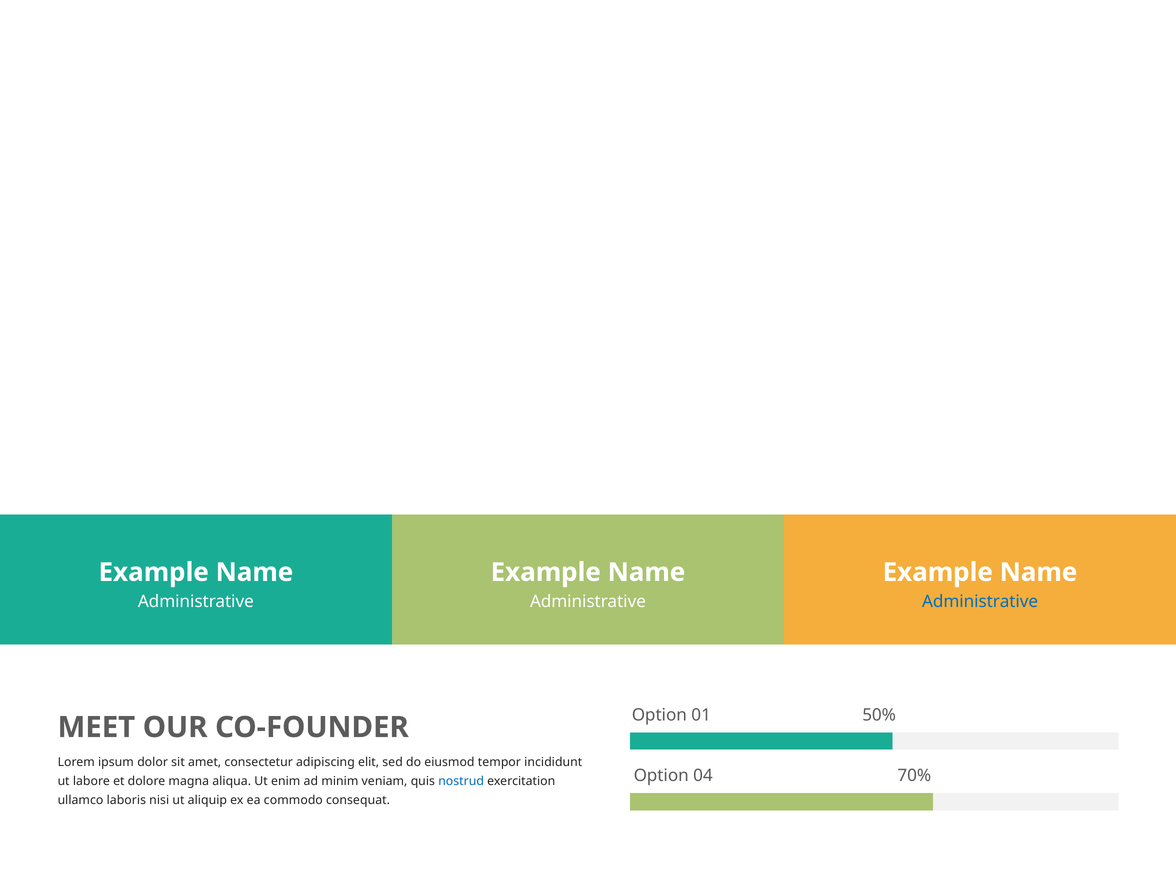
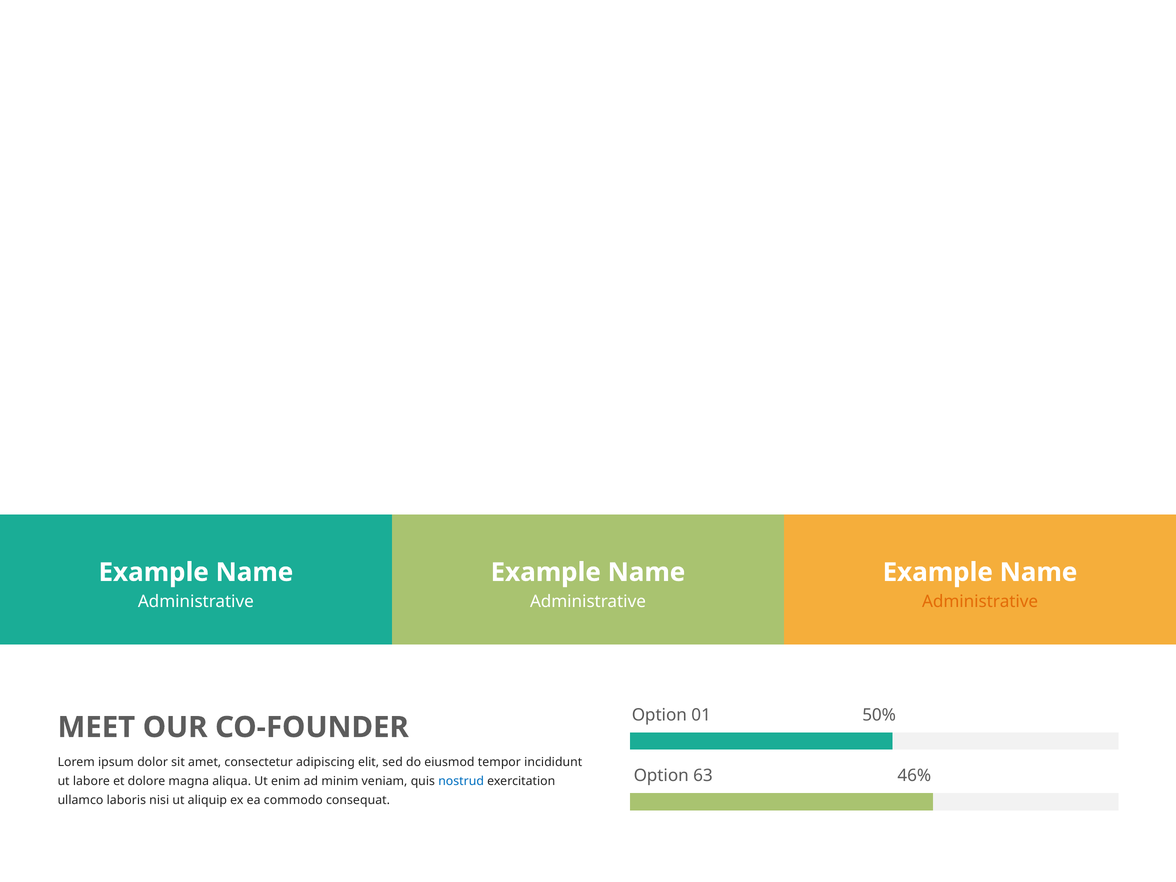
Administrative colour: blue -> orange (980, 602)
04: 04 -> 63 (703, 776)
70%: 70% -> 46% (914, 776)
